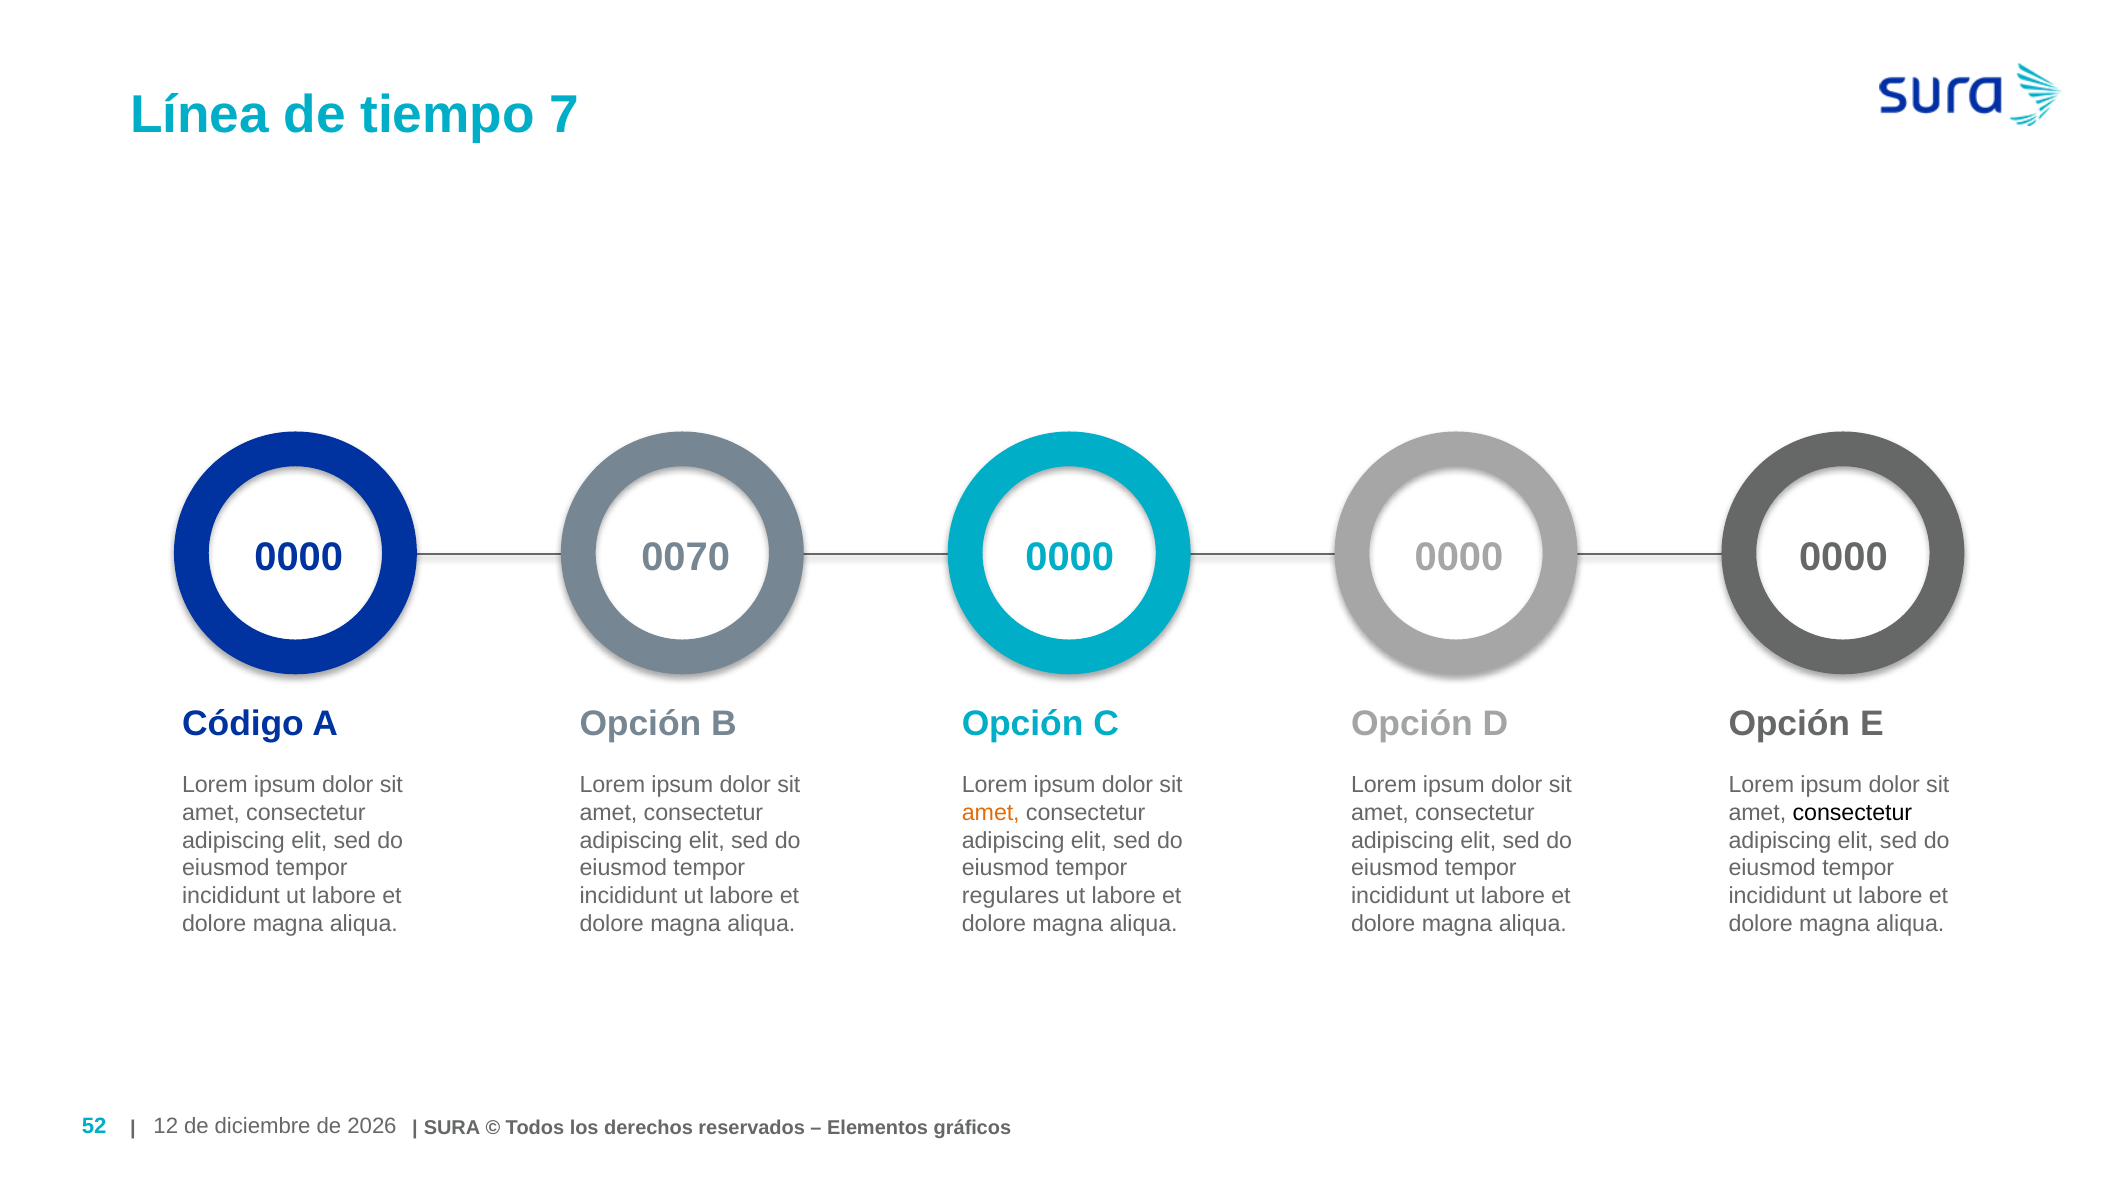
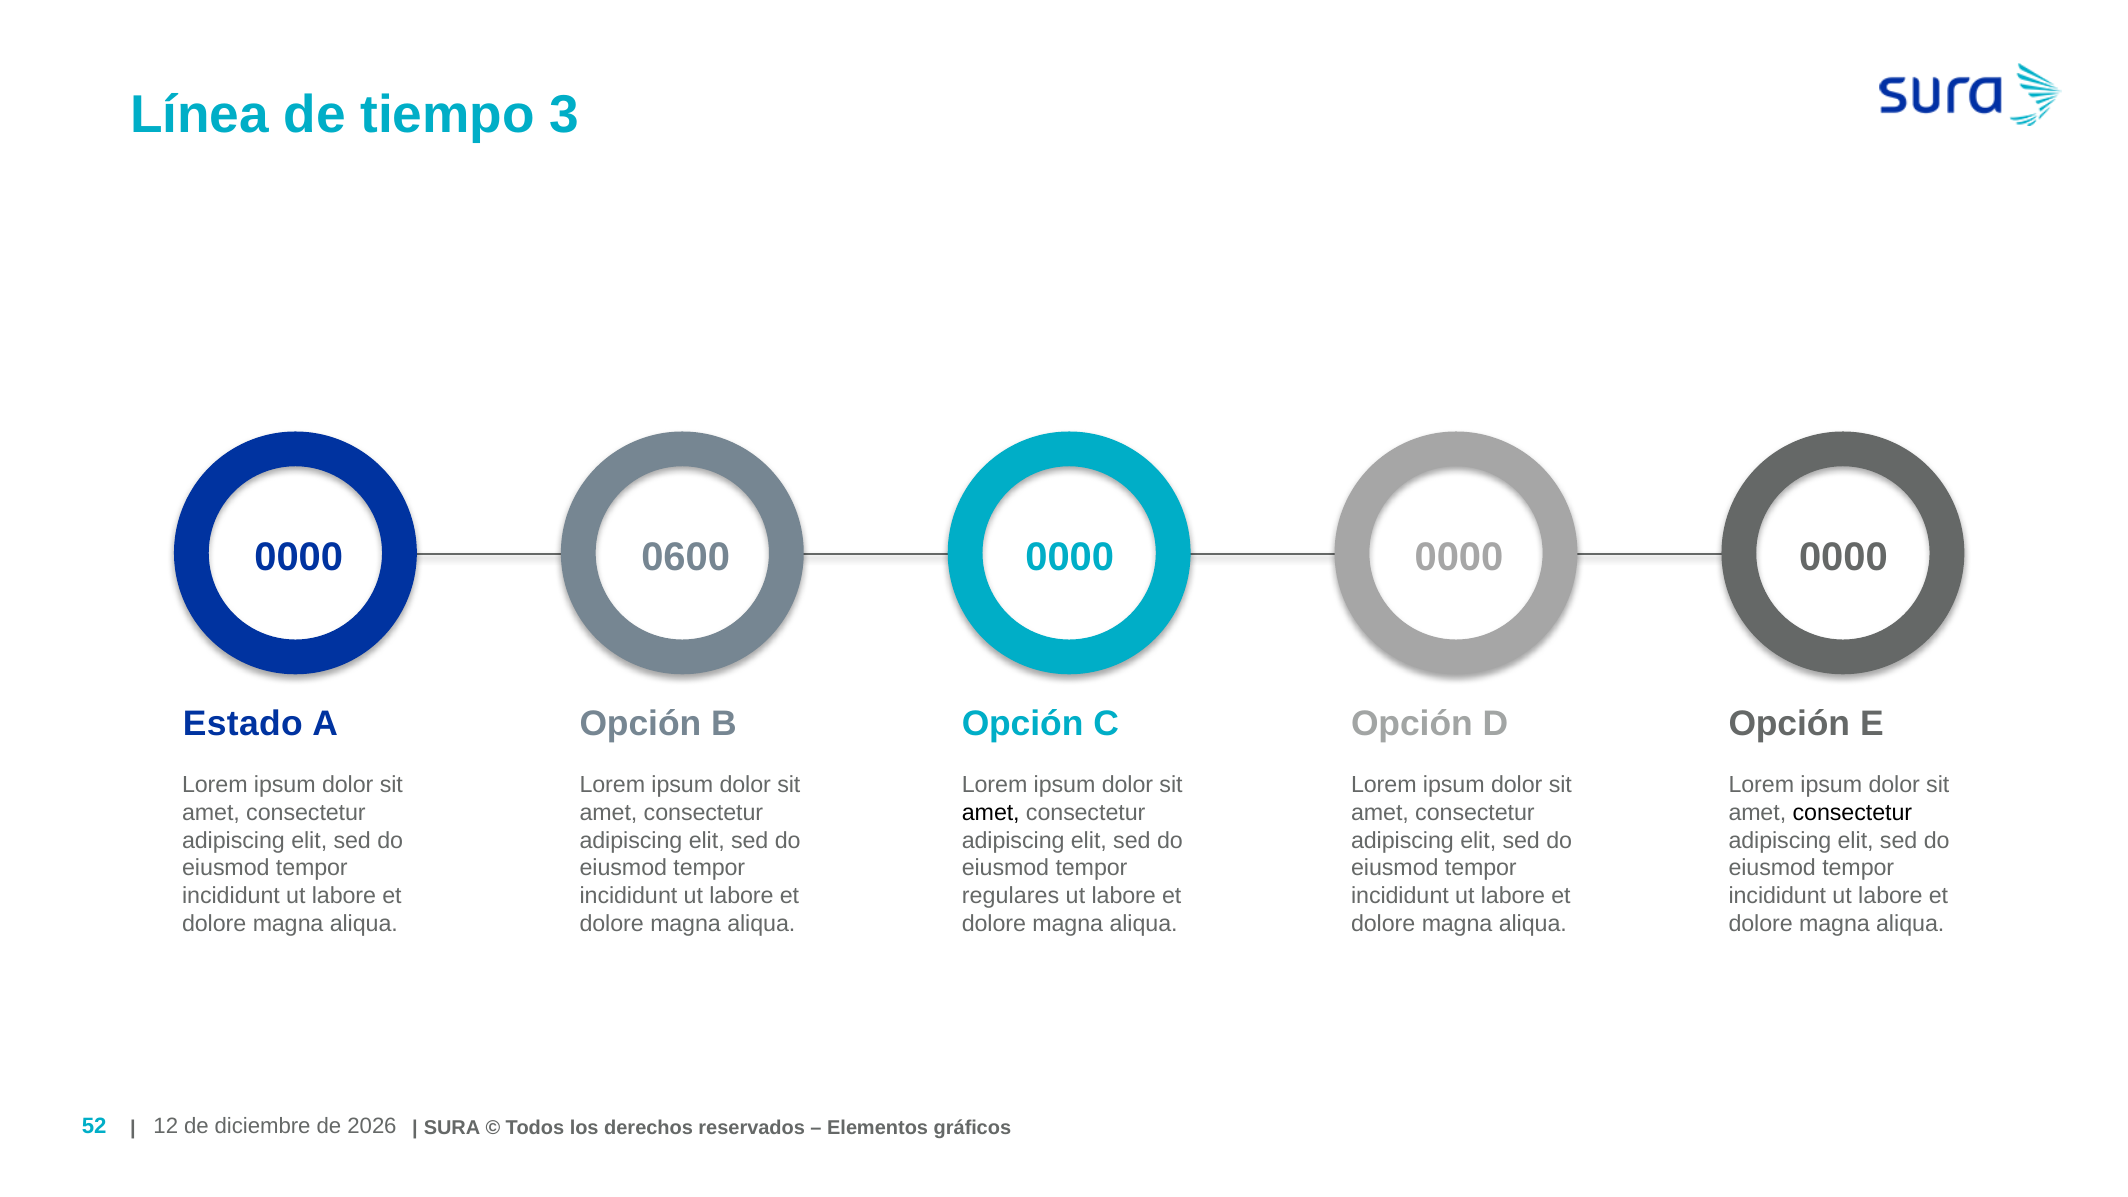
7: 7 -> 3 (564, 115)
0070: 0070 -> 0600 (686, 557)
Código: Código -> Estado (243, 724)
amet colour: orange -> black (991, 813)
